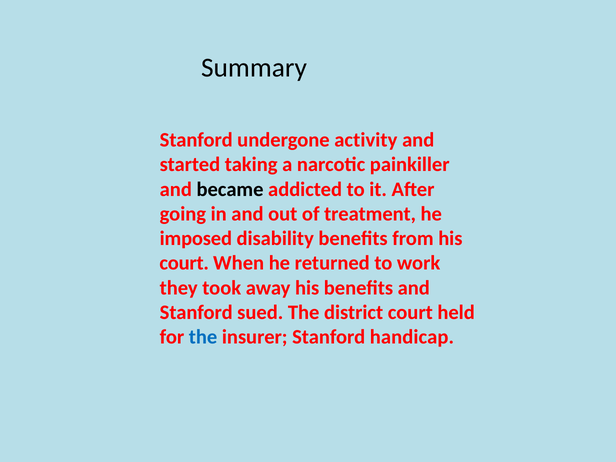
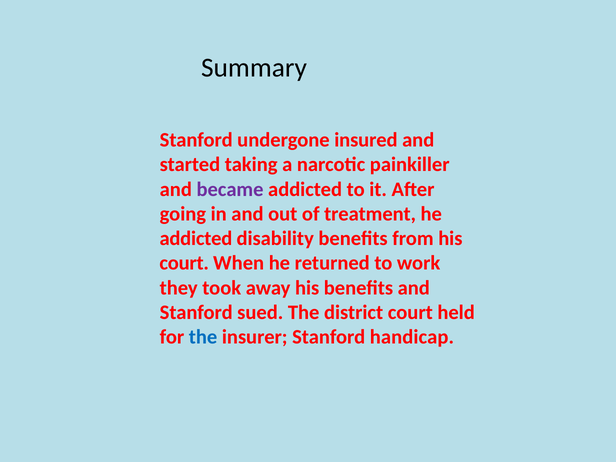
activity: activity -> insured (366, 140)
became colour: black -> purple (230, 189)
imposed: imposed -> addicted (196, 239)
